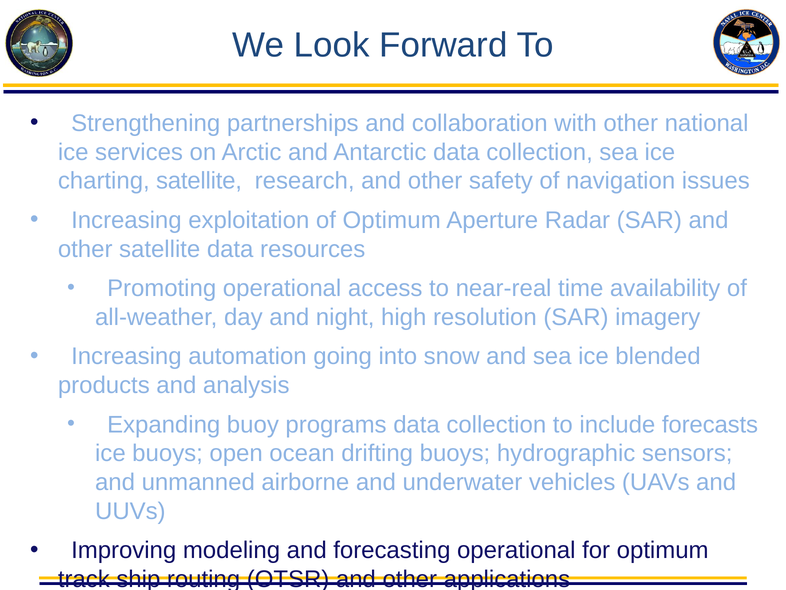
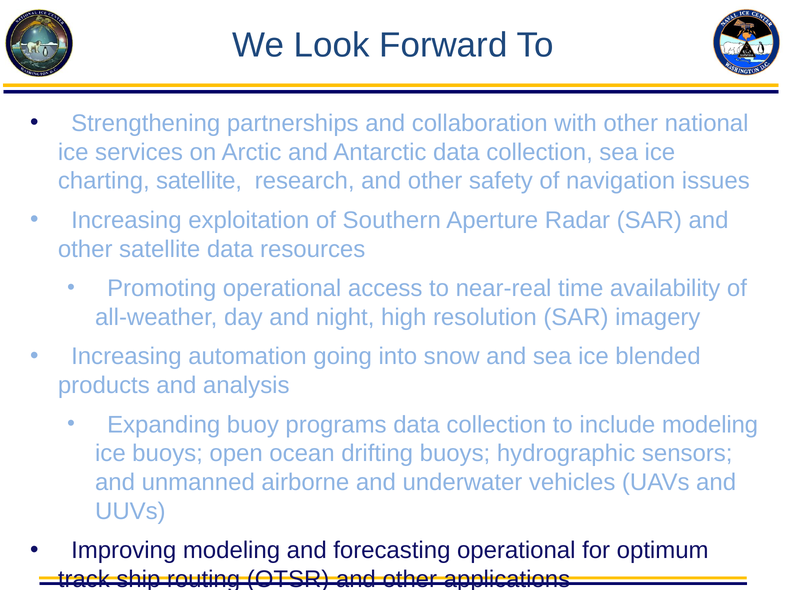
of Optimum: Optimum -> Southern (392, 220)
include forecasts: forecasts -> modeling (710, 424)
